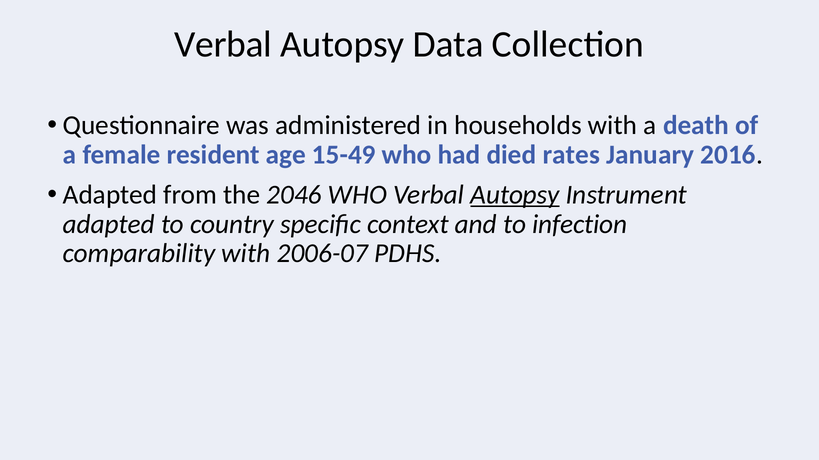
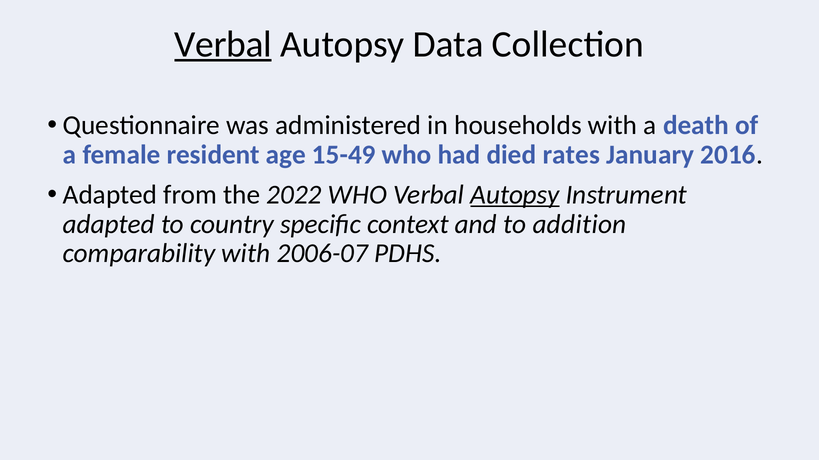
Verbal underline: none -> present (223, 44)
2046: 2046 -> 2022 (294, 195)
infection: infection -> addition (580, 224)
